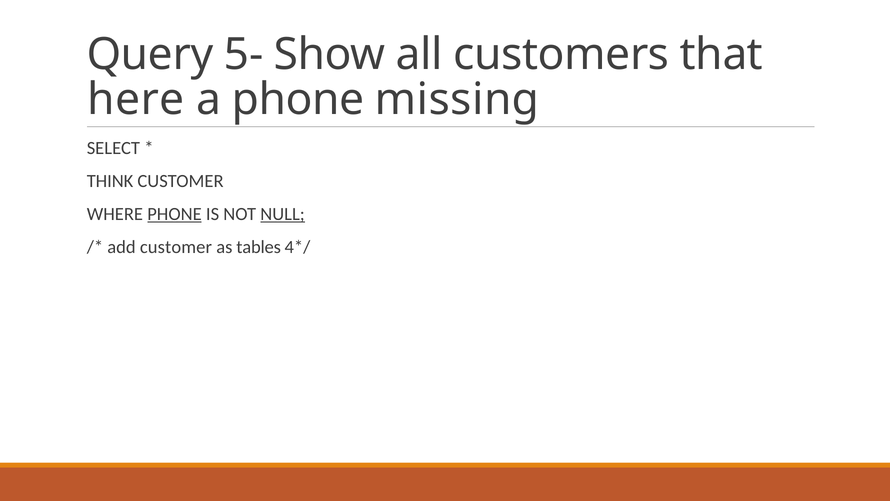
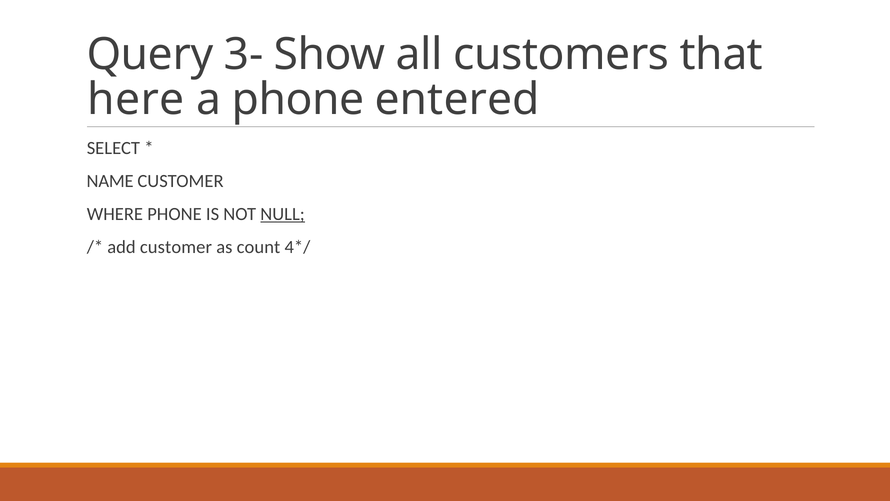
5-: 5- -> 3- (244, 54)
missing: missing -> entered (457, 100)
THINK: THINK -> NAME (110, 181)
PHONE underline: present -> none (174, 214)
tables: tables -> count (258, 247)
